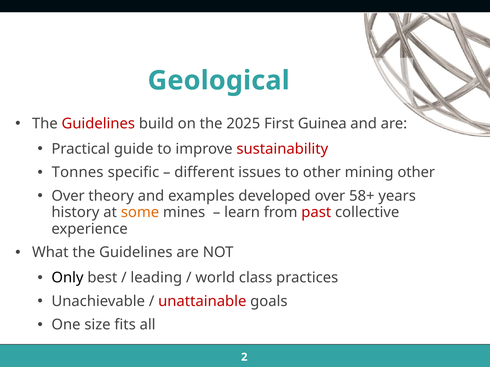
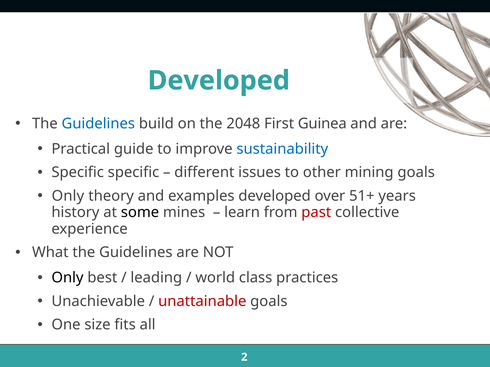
Geological: Geological -> Developed (219, 81)
Guidelines colour: red -> blue (98, 124)
2025: 2025 -> 2048 (243, 124)
sustainability colour: red -> blue (282, 149)
Tonnes: Tonnes -> Specific (78, 173)
mining other: other -> goals (416, 173)
Over: Over -> Only (68, 196)
58+: 58+ -> 51+ (362, 196)
some colour: orange -> black (140, 213)
